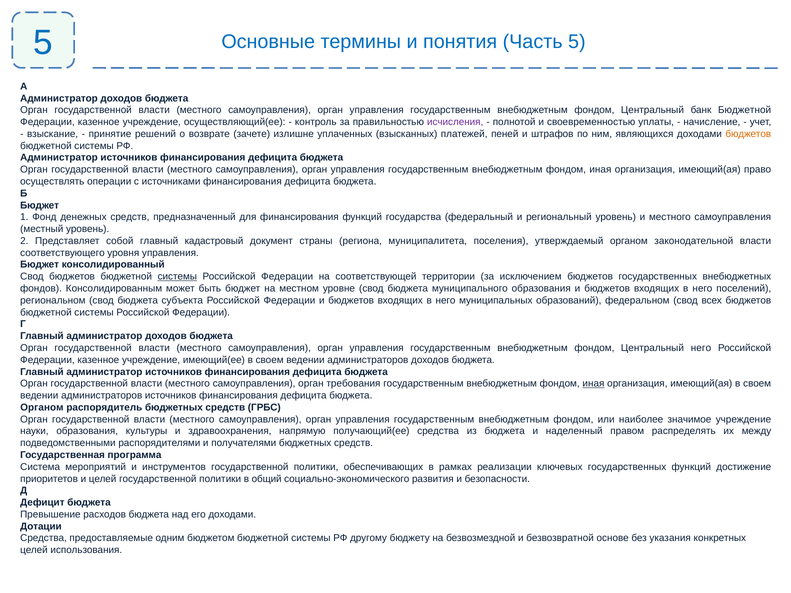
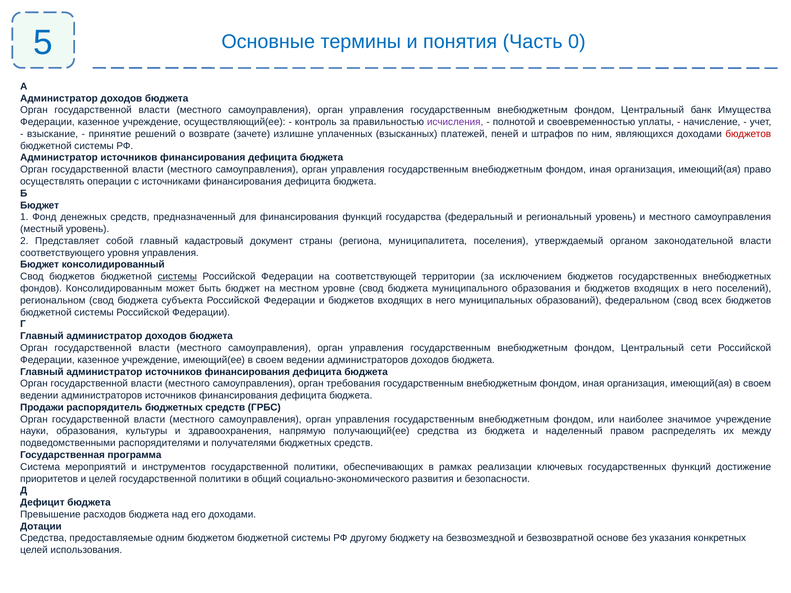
Часть 5: 5 -> 0 (577, 42)
банк Бюджетной: Бюджетной -> Имущества (745, 110)
бюджетов colour: orange -> red (748, 134)
Центральный него: него -> сети (701, 348)
иная underline: present -> none (593, 384)
Органом: Органом -> Продажи (42, 408)
